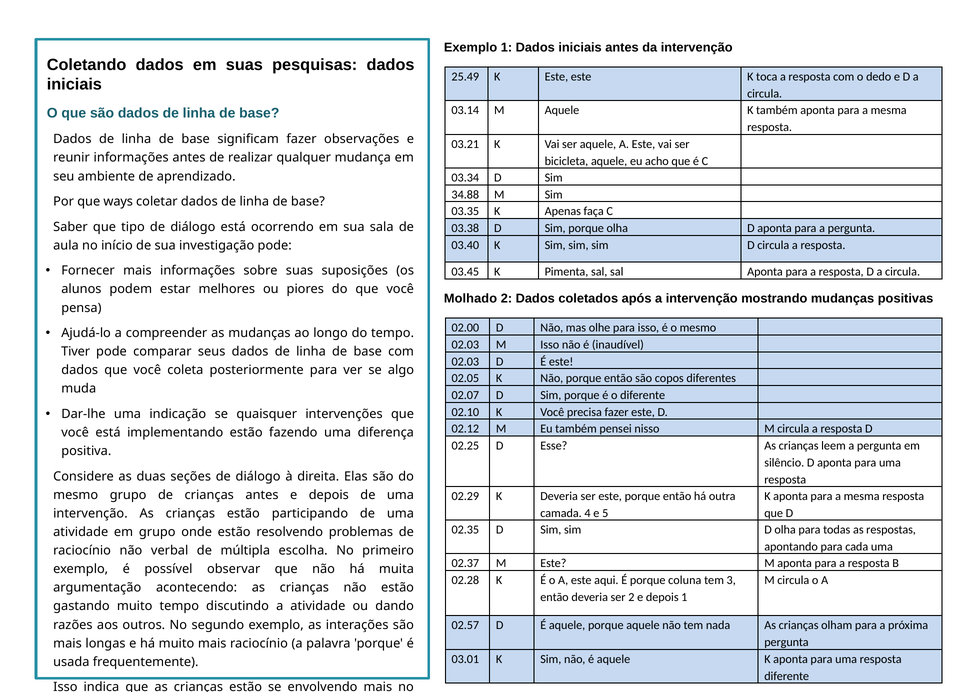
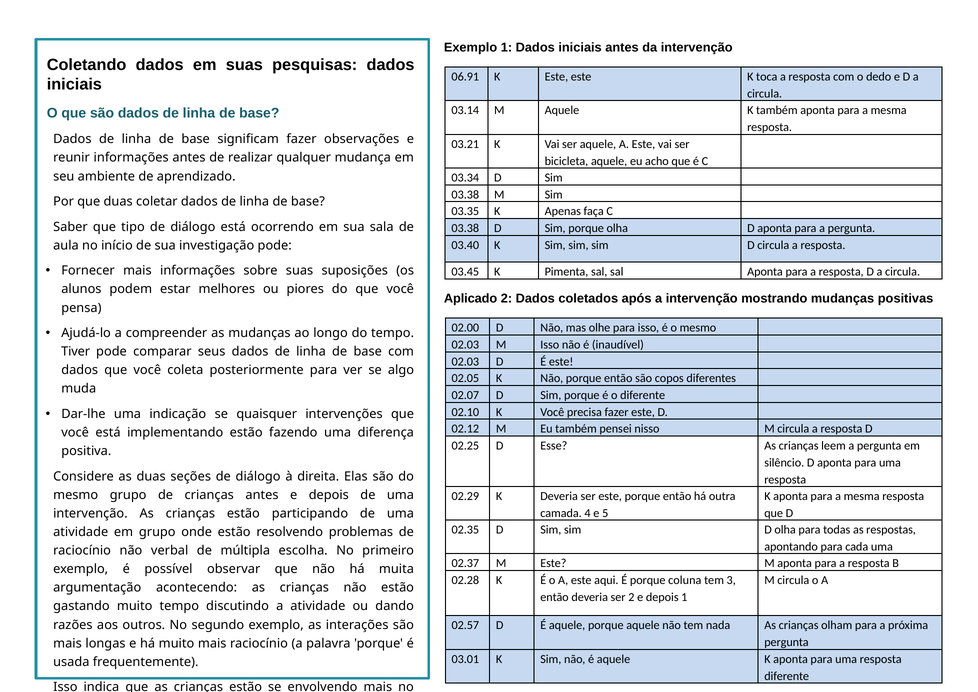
25.49: 25.49 -> 06.91 (465, 77)
34.88: 34.88 -> 03.38 (465, 194)
que ways: ways -> duas (118, 201)
Molhado: Molhado -> Aplicado (471, 299)
